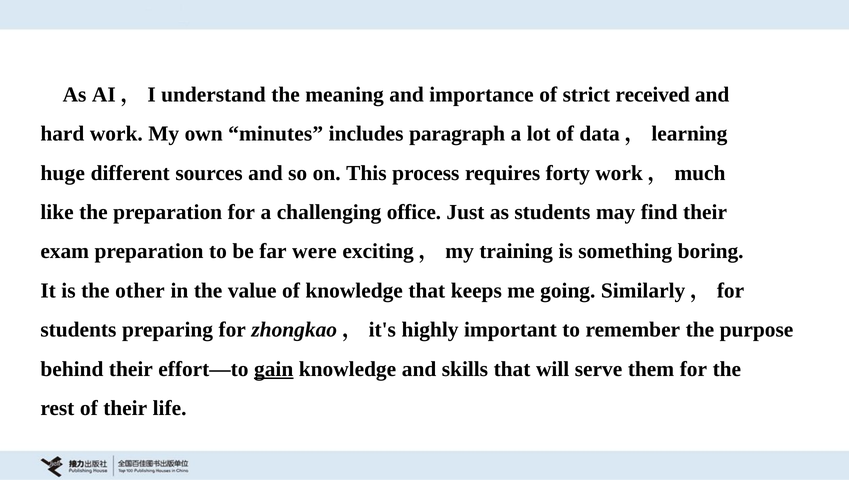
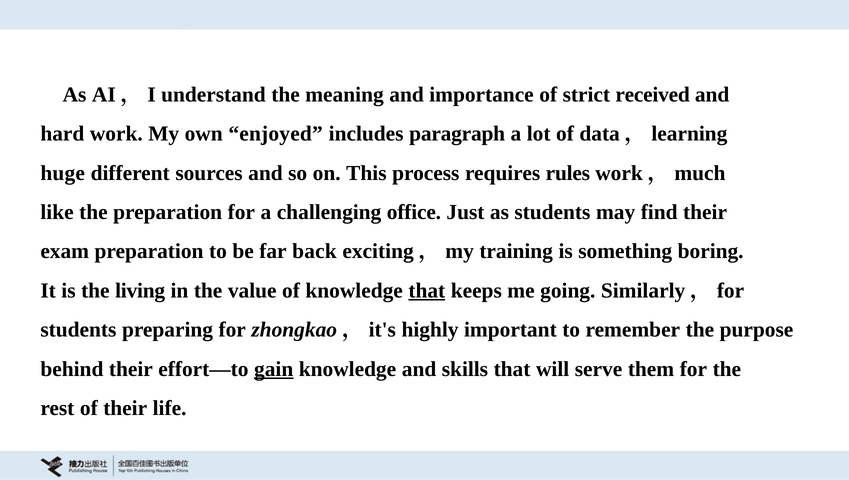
minutes: minutes -> enjoyed (276, 134)
forty: forty -> rules (568, 173)
were: were -> back (314, 251)
other: other -> living (140, 291)
that underline: none -> present (427, 291)
